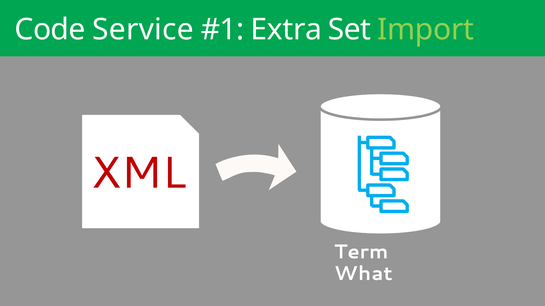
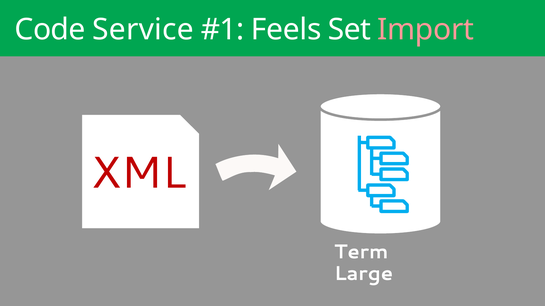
Extra: Extra -> Feels (286, 30)
Import colour: light green -> pink (426, 30)
What: What -> Large (364, 274)
